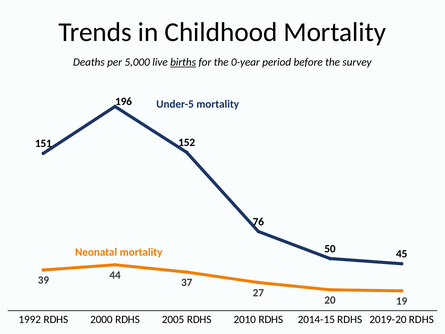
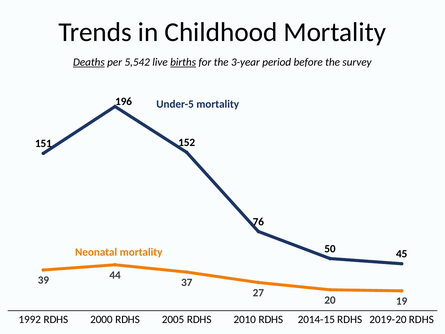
Deaths underline: none -> present (89, 62)
5,000: 5,000 -> 5,542 (137, 62)
0-year: 0-year -> 3-year (245, 62)
